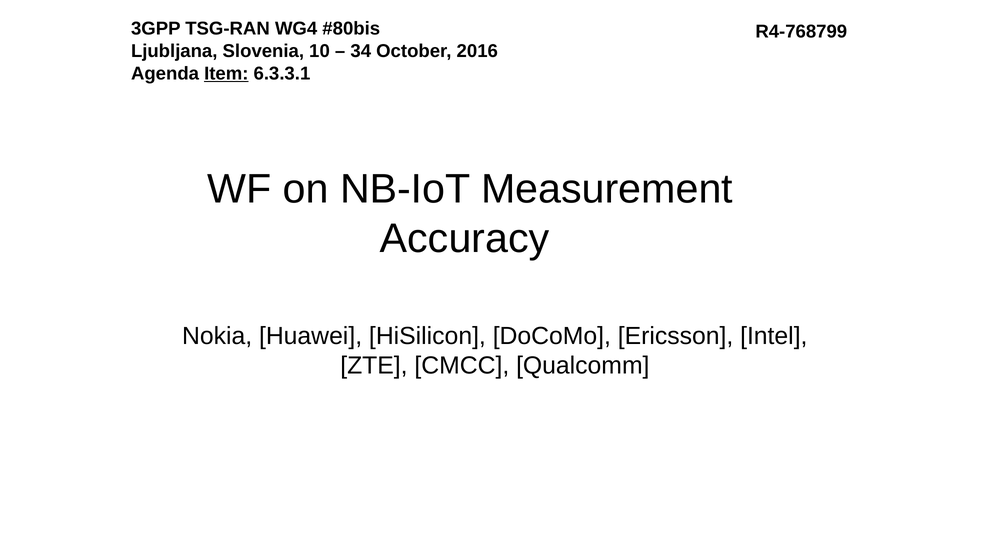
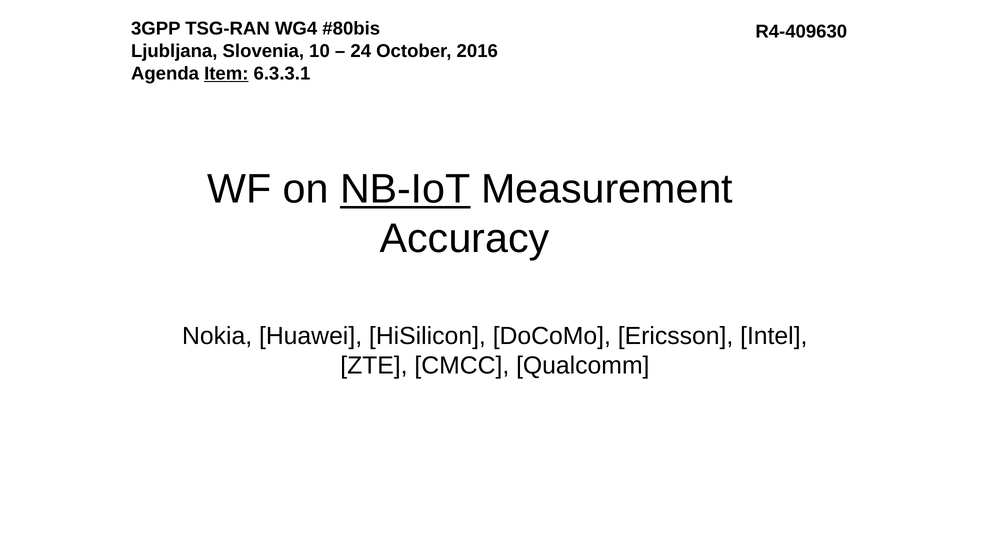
R4-768799: R4-768799 -> R4-409630 (801, 31)
34: 34 -> 24 (361, 51)
NB-IoT underline: none -> present (405, 189)
